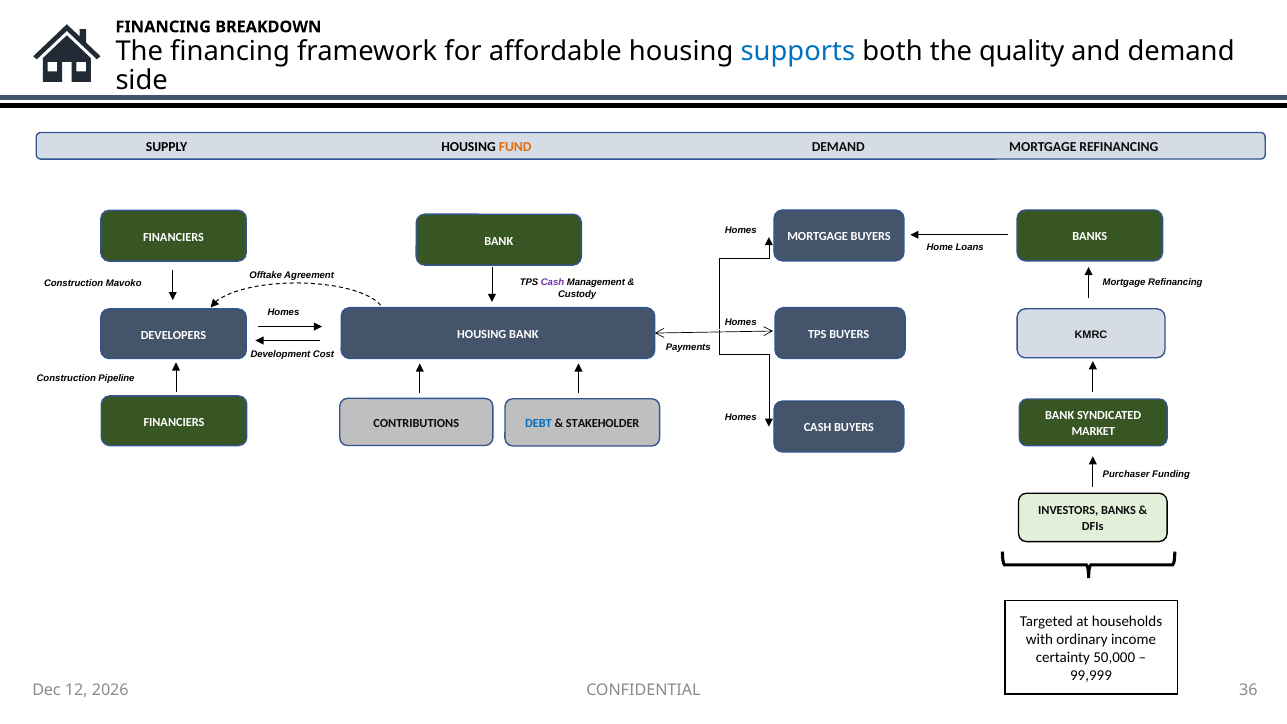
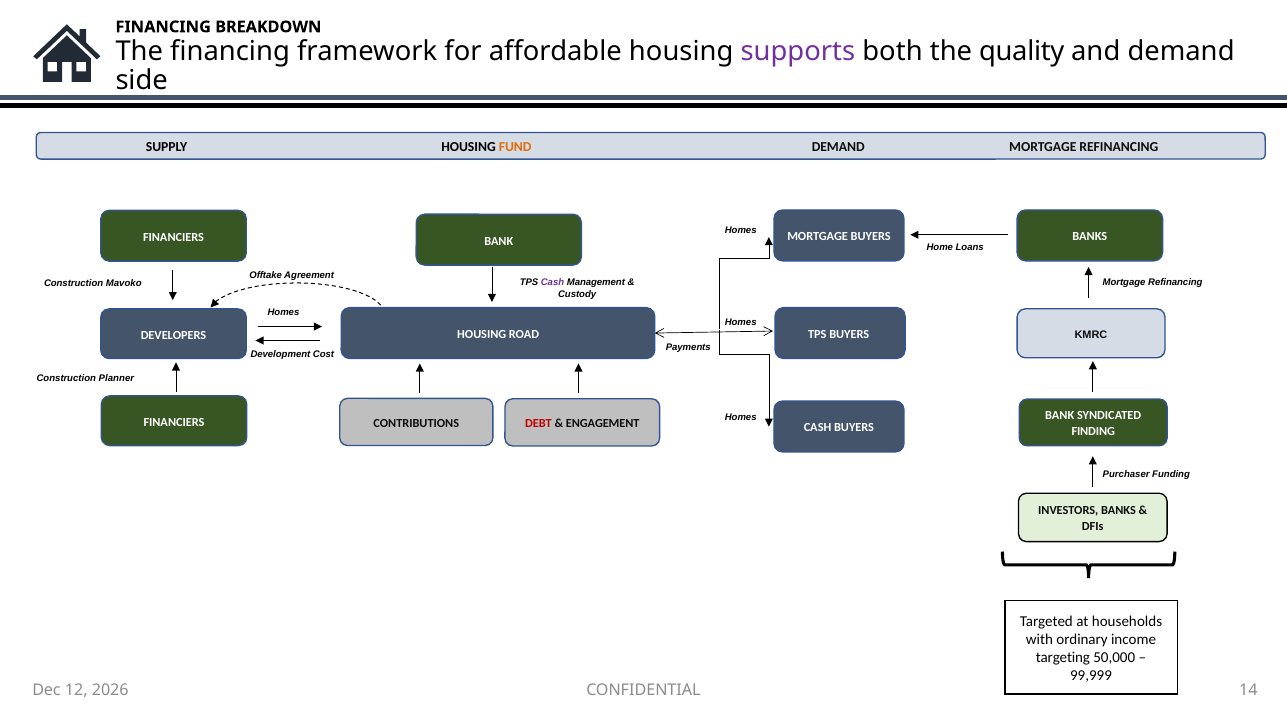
supports colour: blue -> purple (798, 51)
HOUSING BANK: BANK -> ROAD (524, 334)
Pipeline: Pipeline -> Planner (116, 378)
DEBT colour: blue -> red (539, 424)
STAKEHOLDER: STAKEHOLDER -> ENGAGEMENT (603, 424)
MARKET: MARKET -> FINDING (1093, 432)
certainty: certainty -> targeting (1063, 657)
36: 36 -> 14 (1248, 690)
